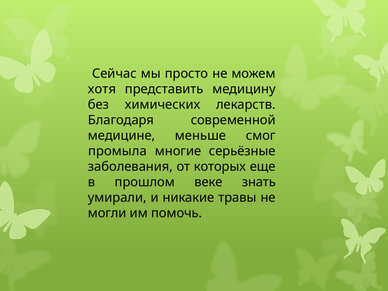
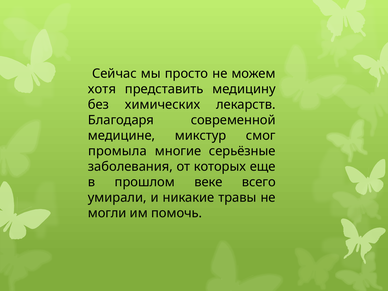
меньше: меньше -> микстур (201, 136)
знать: знать -> всего (259, 182)
